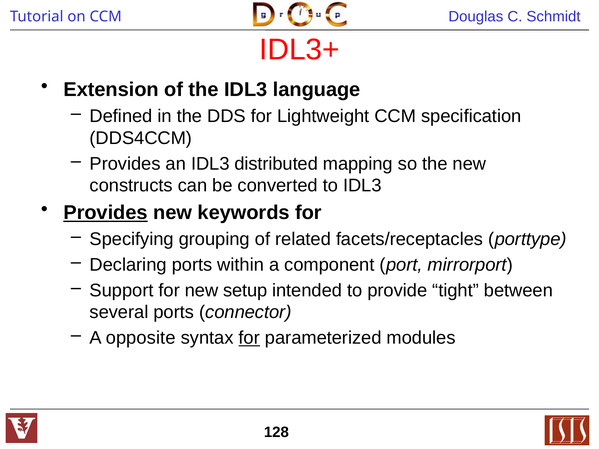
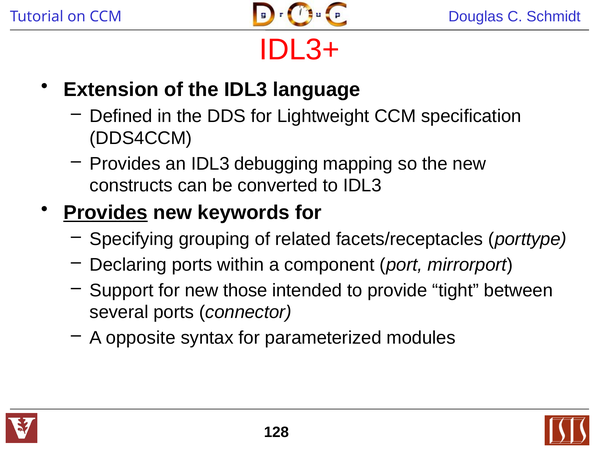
distributed: distributed -> debugging (276, 164)
setup: setup -> those (245, 290)
for underline: present -> none (249, 338)
